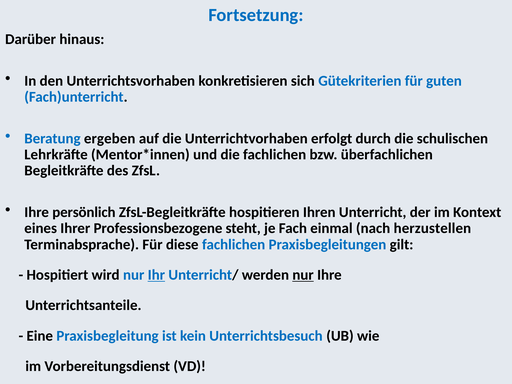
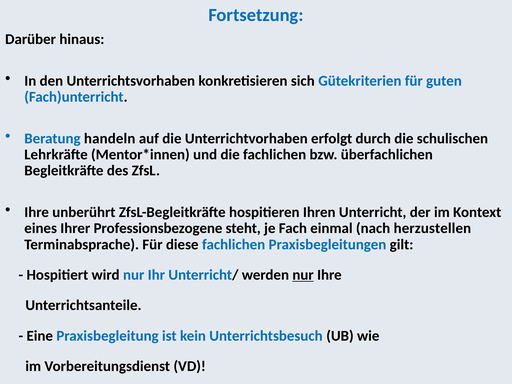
ergeben: ergeben -> handeln (110, 138)
persönlich: persönlich -> unberührt (84, 212)
Ihr underline: present -> none (156, 275)
